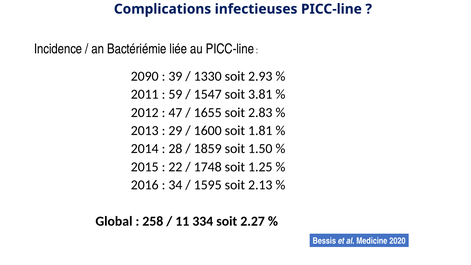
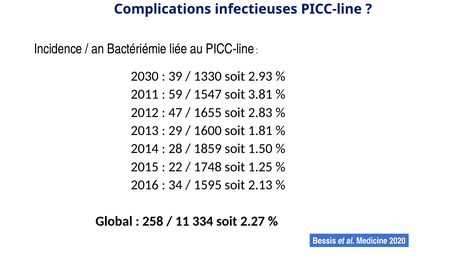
2090: 2090 -> 2030 (145, 76)
